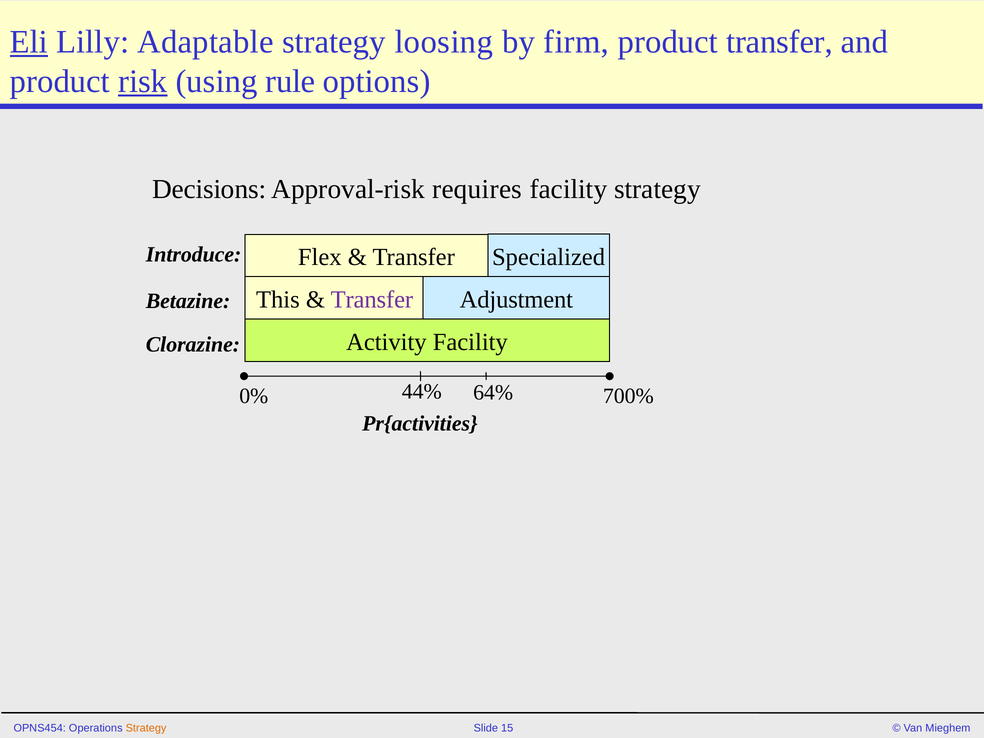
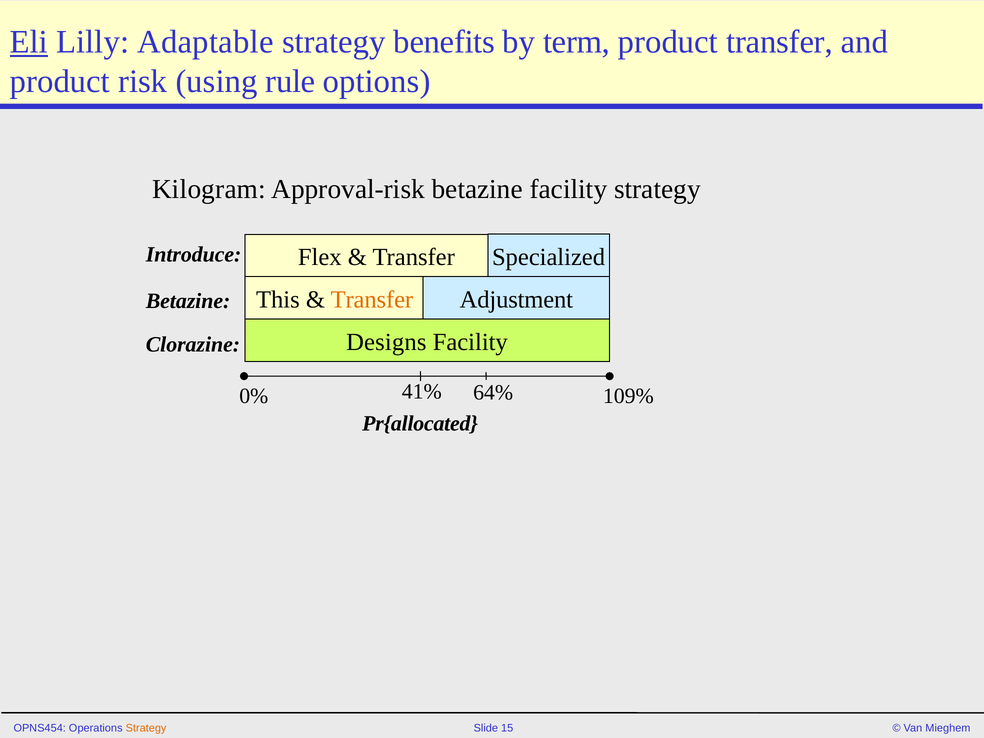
loosing: loosing -> benefits (444, 42)
firm: firm -> term (577, 42)
risk underline: present -> none (143, 81)
Decisions: Decisions -> Kilogram (209, 189)
Approval-risk requires: requires -> betazine (477, 189)
Transfer colour: purple -> orange (372, 300)
Activity: Activity -> Designs (386, 342)
44%: 44% -> 41% (422, 392)
700%: 700% -> 109% (628, 396)
Pr{activities: Pr{activities -> Pr{allocated (420, 424)
